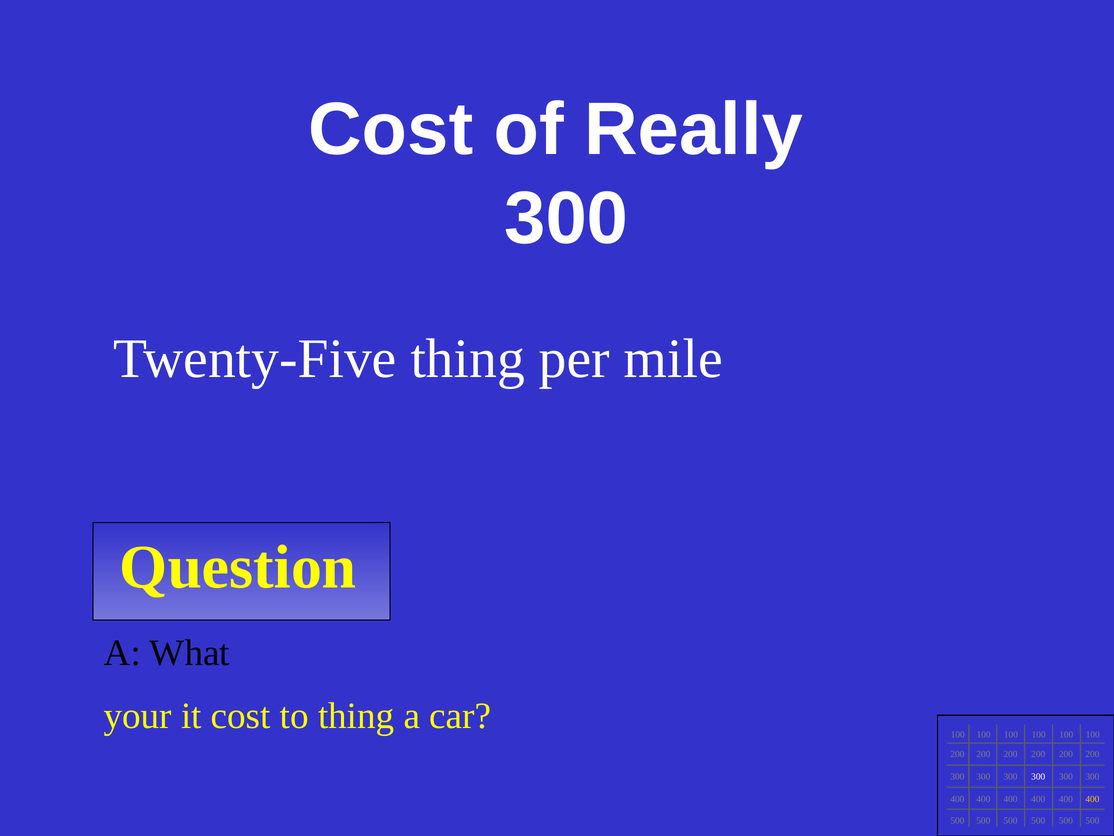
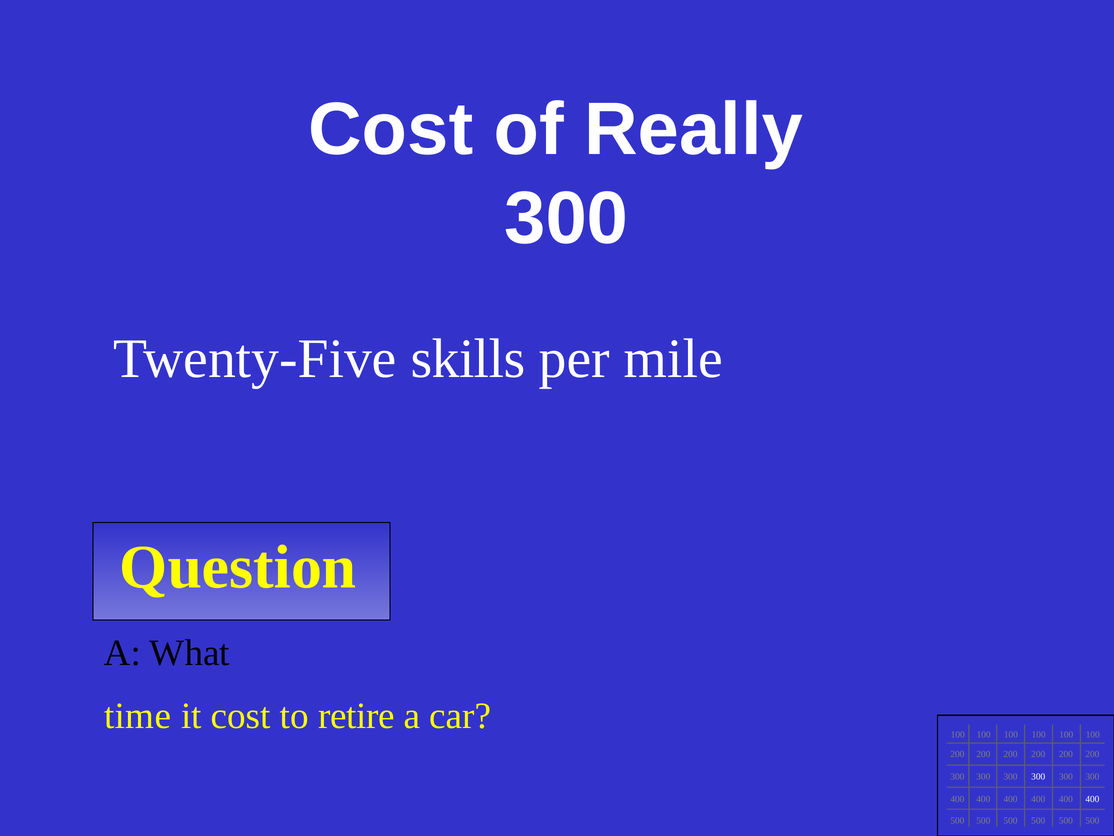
Twenty-Five thing: thing -> skills (468, 358)
your: your -> time (138, 715)
to thing: thing -> retire (356, 715)
400 colour: yellow -> white (1092, 799)
